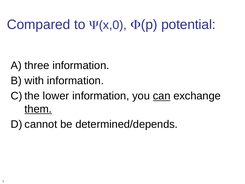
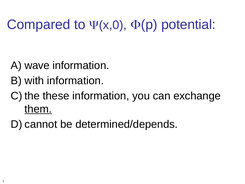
three: three -> wave (37, 65)
lower: lower -> these (56, 96)
can underline: present -> none (162, 96)
